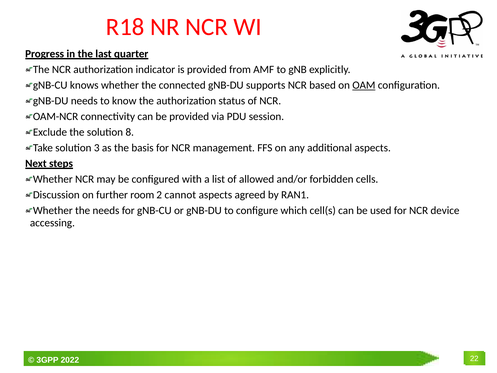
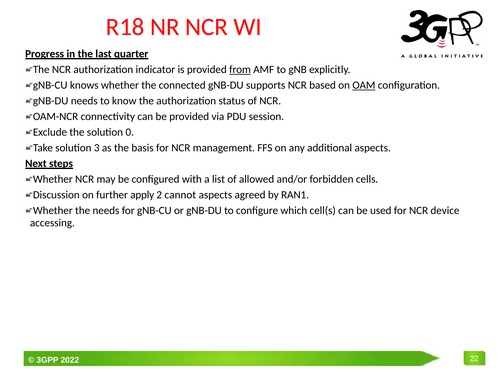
from underline: none -> present (240, 69)
8: 8 -> 0 (130, 132)
room: room -> apply (142, 195)
